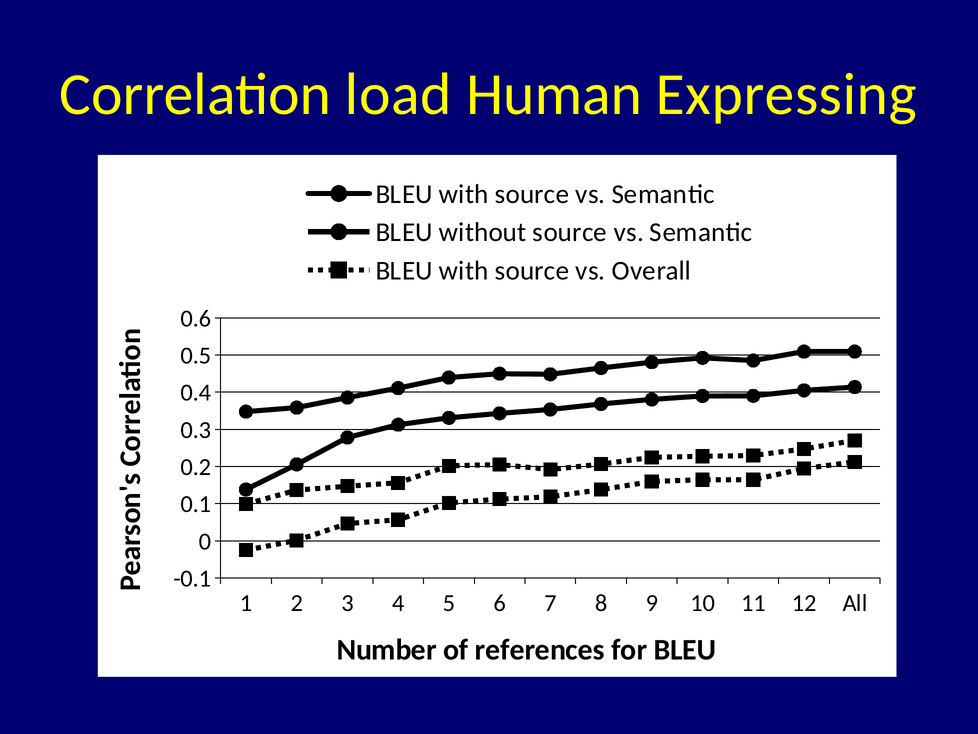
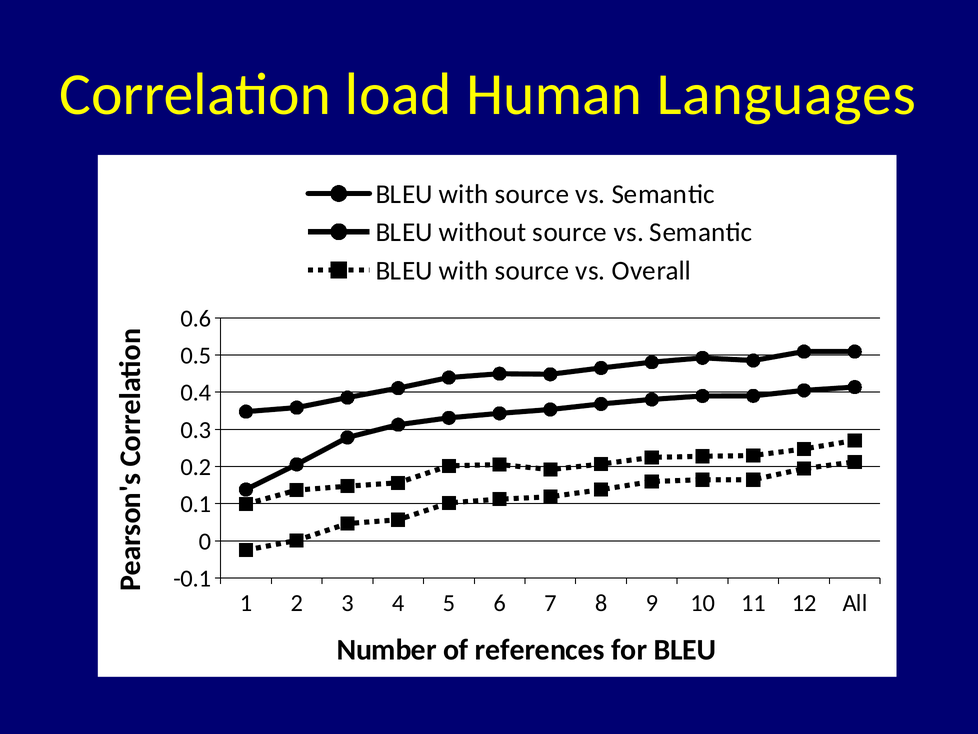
Expressing: Expressing -> Languages (786, 95)
